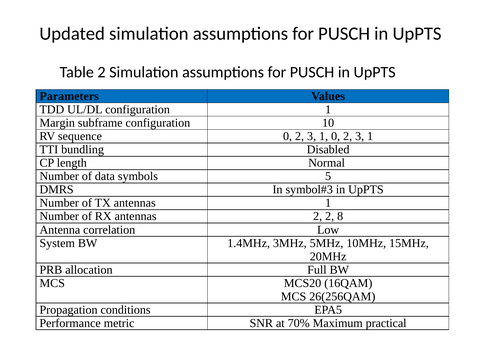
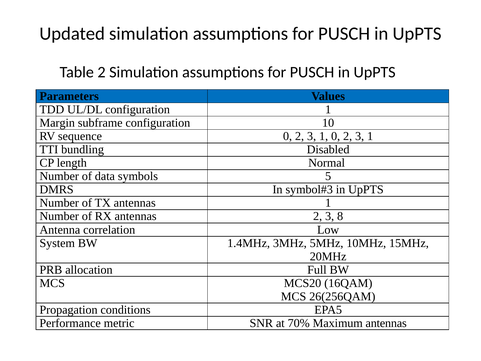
antennas 2 2: 2 -> 3 (330, 216)
Maximum practical: practical -> antennas (386, 323)
